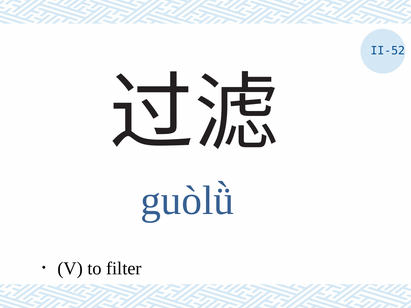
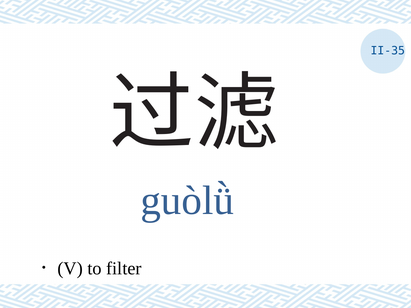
II-52: II-52 -> II-35 (388, 51)
